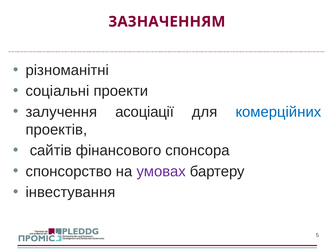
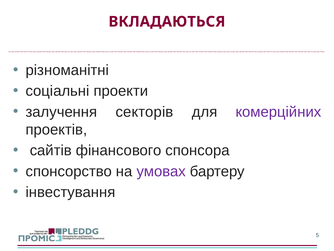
ЗАЗНАЧЕННЯМ: ЗАЗНАЧЕННЯМ -> ВКЛАДАЮТЬСЯ (167, 22)
асоціації: асоціації -> секторів (144, 112)
комерційних colour: blue -> purple (278, 112)
